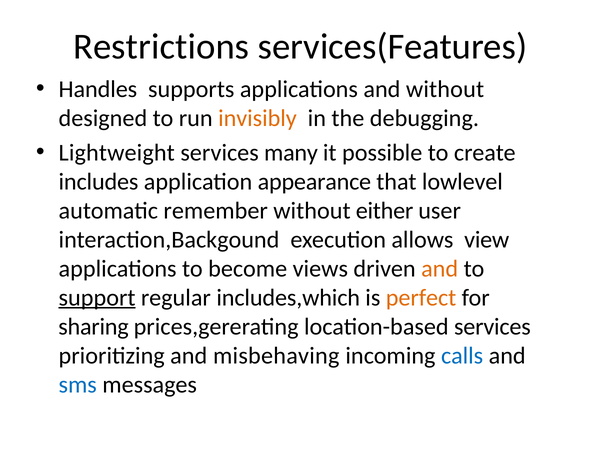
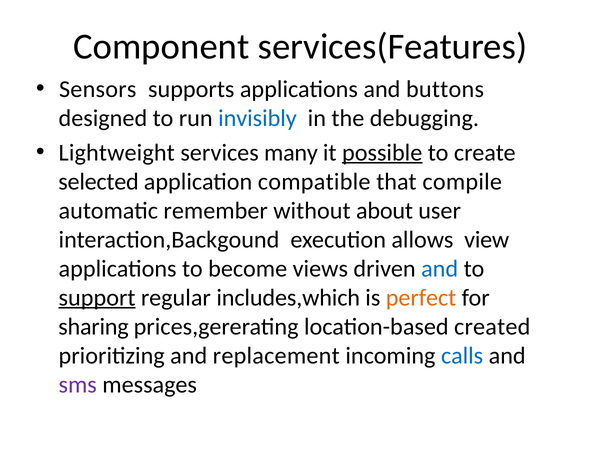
Restrictions: Restrictions -> Component (161, 47)
Handles: Handles -> Sensors (98, 89)
and without: without -> buttons (445, 89)
invisibly colour: orange -> blue (257, 118)
possible underline: none -> present (382, 153)
includes: includes -> selected (99, 182)
appearance: appearance -> compatible (314, 182)
lowlevel: lowlevel -> compile (462, 182)
either: either -> about (385, 211)
and colour: orange -> blue (440, 269)
location-based services: services -> created (492, 327)
misbehaving: misbehaving -> replacement (276, 356)
sms colour: blue -> purple (78, 385)
